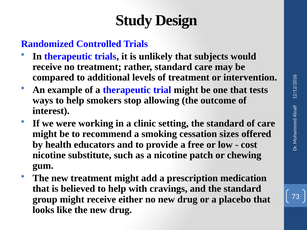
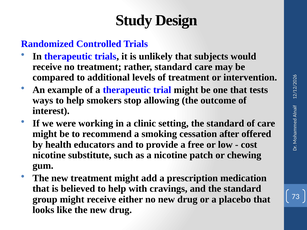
sizes: sizes -> after (229, 134)
